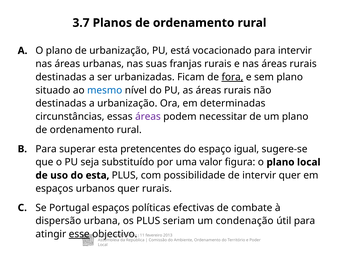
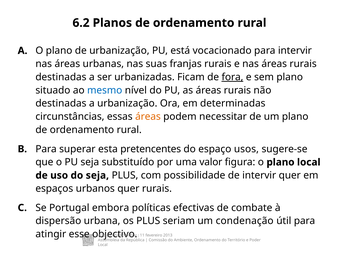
3.7: 3.7 -> 6.2 (81, 23)
áreas colour: purple -> orange (148, 116)
igual: igual -> usos (246, 149)
do esta: esta -> seja (97, 175)
Portugal espaços: espaços -> embora (111, 207)
esse underline: present -> none (79, 233)
